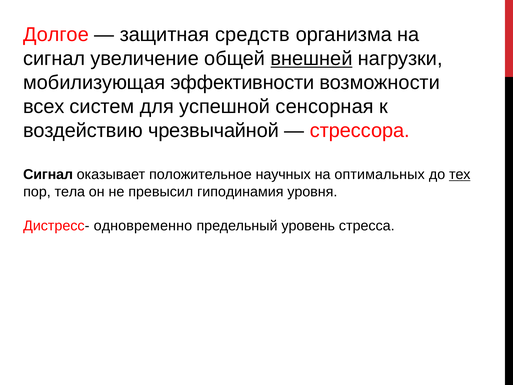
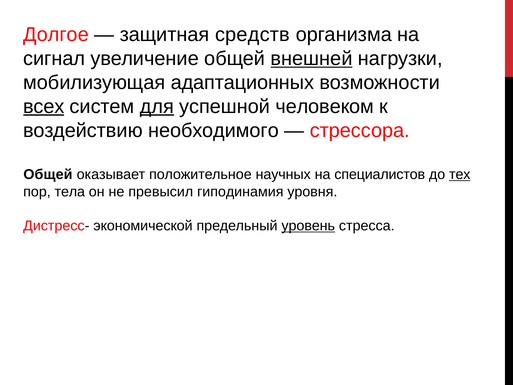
эффективности: эффективности -> адаптационных (242, 82)
всех underline: none -> present (44, 106)
для underline: none -> present (157, 106)
сенсорная: сенсорная -> человеком (325, 106)
чрезвычайной: чрезвычайной -> необходимого (213, 130)
Сигнал: Сигнал -> Общей (48, 174)
оптимальных: оптимальных -> специалистов (380, 174)
одновременно: одновременно -> экономической (143, 226)
уровень underline: none -> present (308, 226)
